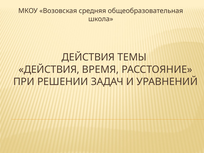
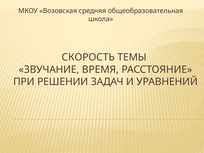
ДЕЙСТВИЯ: ДЕЙСТВИЯ -> СКОРОСТЬ (88, 57)
ДЕЙСТВИЯ: ДЕЙСТВИЯ -> ЗВУЧАНИЕ (49, 69)
